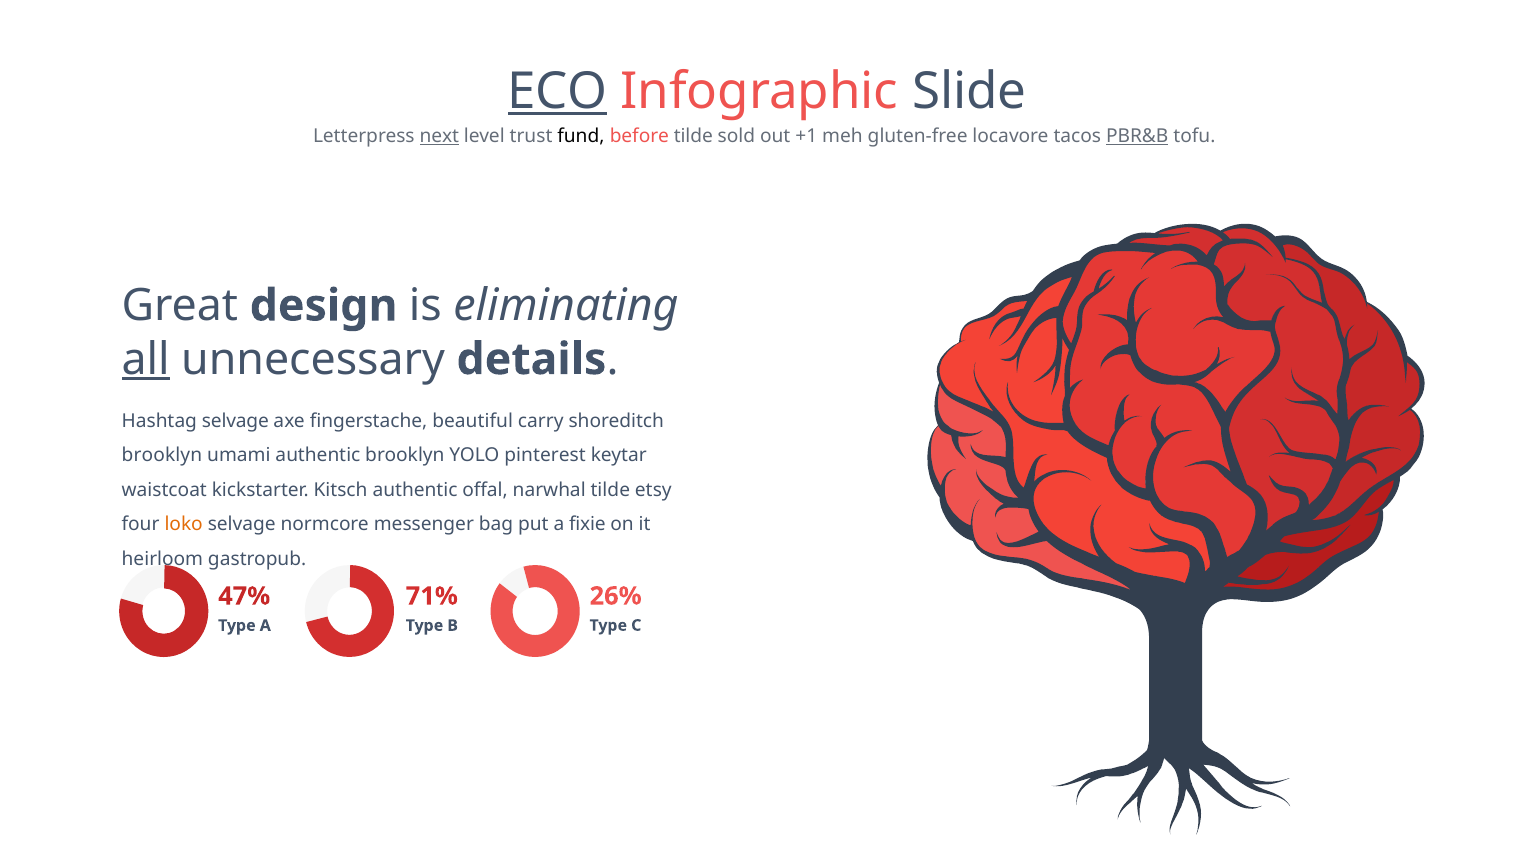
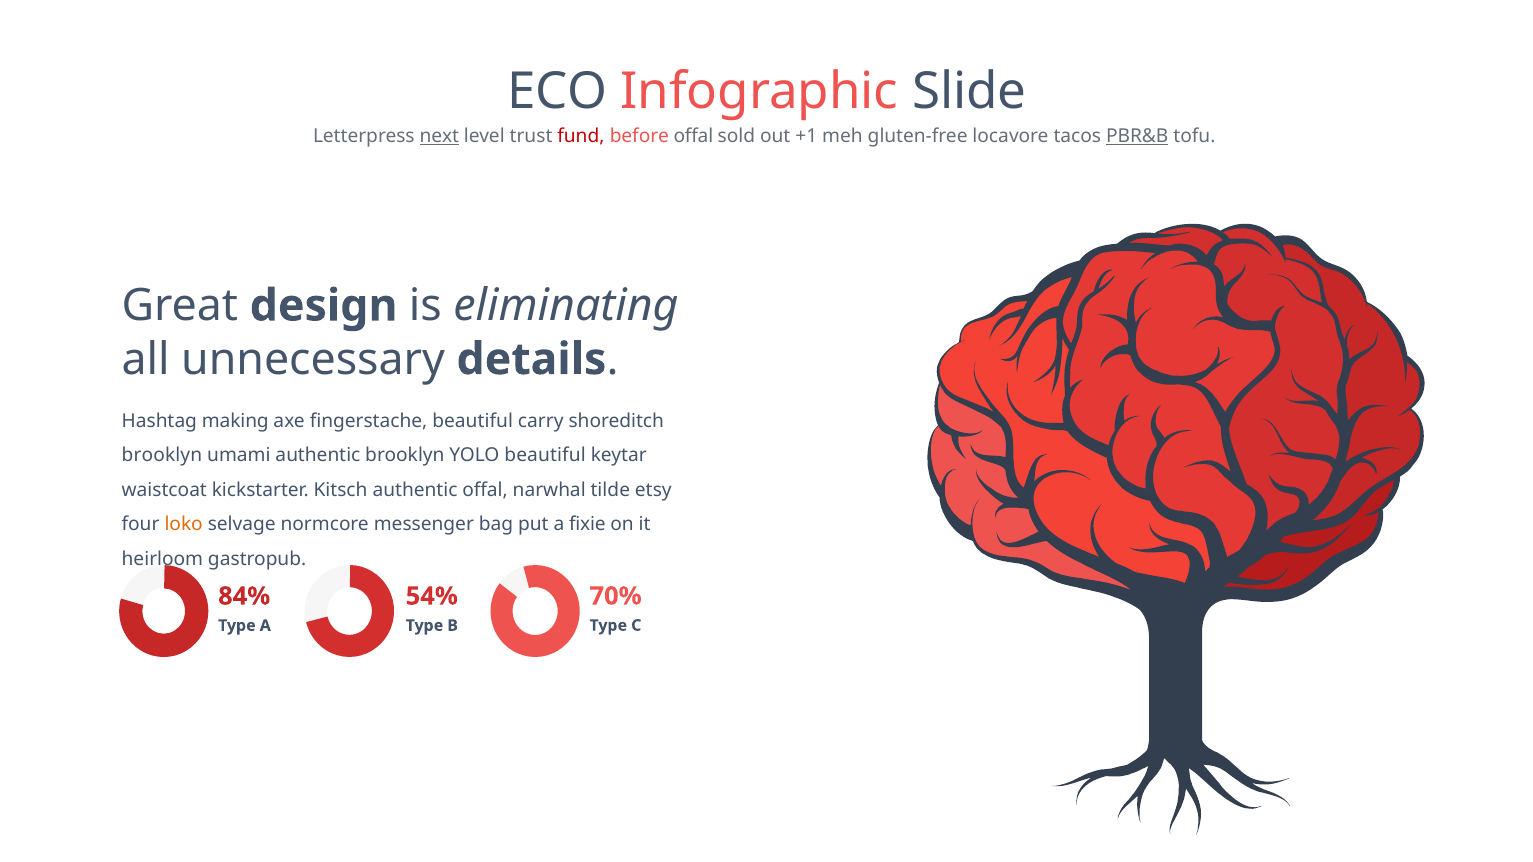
ECO underline: present -> none (557, 91)
fund colour: black -> red (581, 136)
before tilde: tilde -> offal (693, 136)
all underline: present -> none (146, 360)
Hashtag selvage: selvage -> making (235, 421)
YOLO pinterest: pinterest -> beautiful (545, 455)
26%: 26% -> 70% (616, 596)
47%: 47% -> 84% (244, 596)
71%: 71% -> 54% (432, 596)
